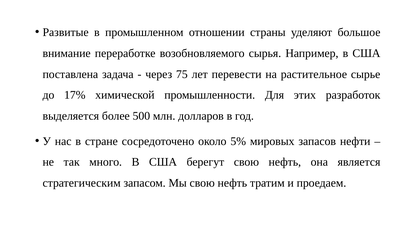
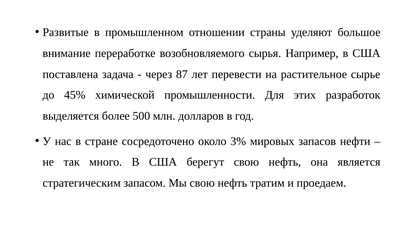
75: 75 -> 87 (182, 74)
17%: 17% -> 45% (75, 95)
5%: 5% -> 3% (238, 141)
